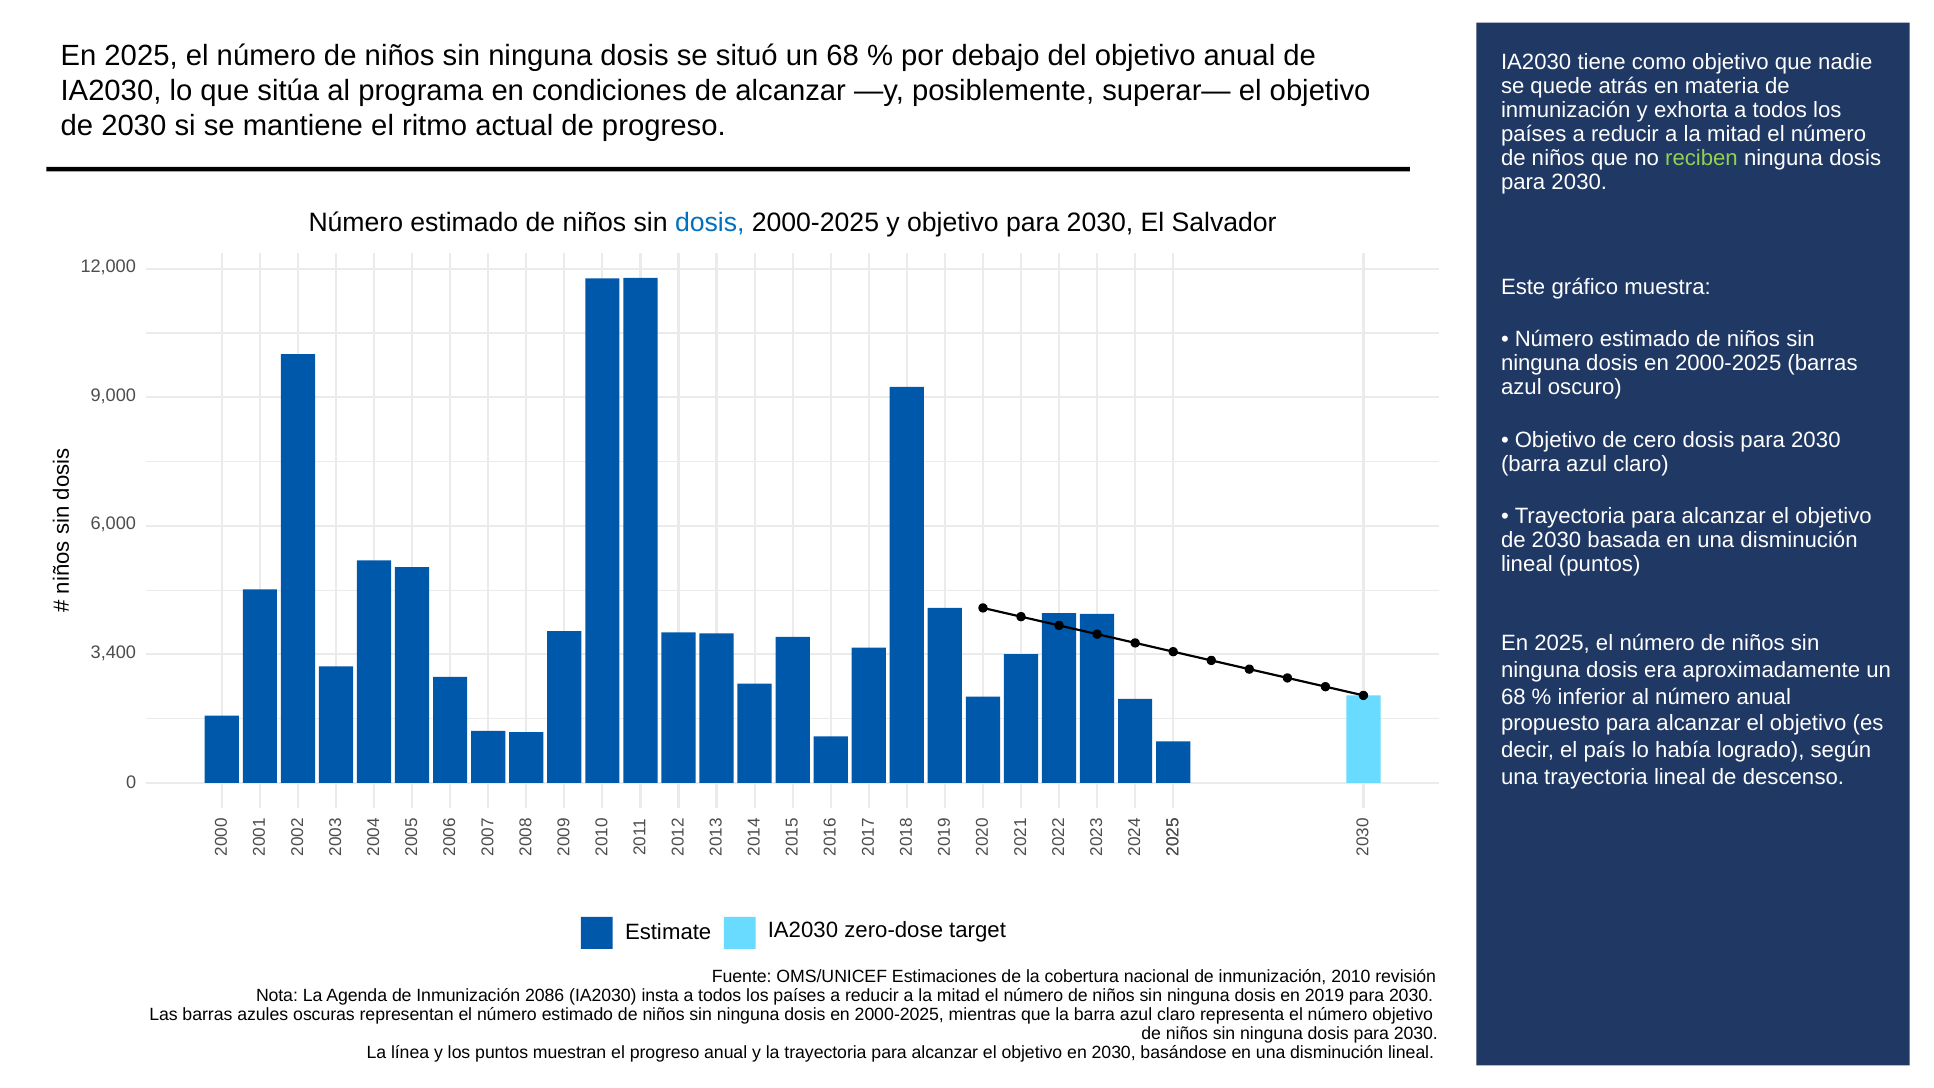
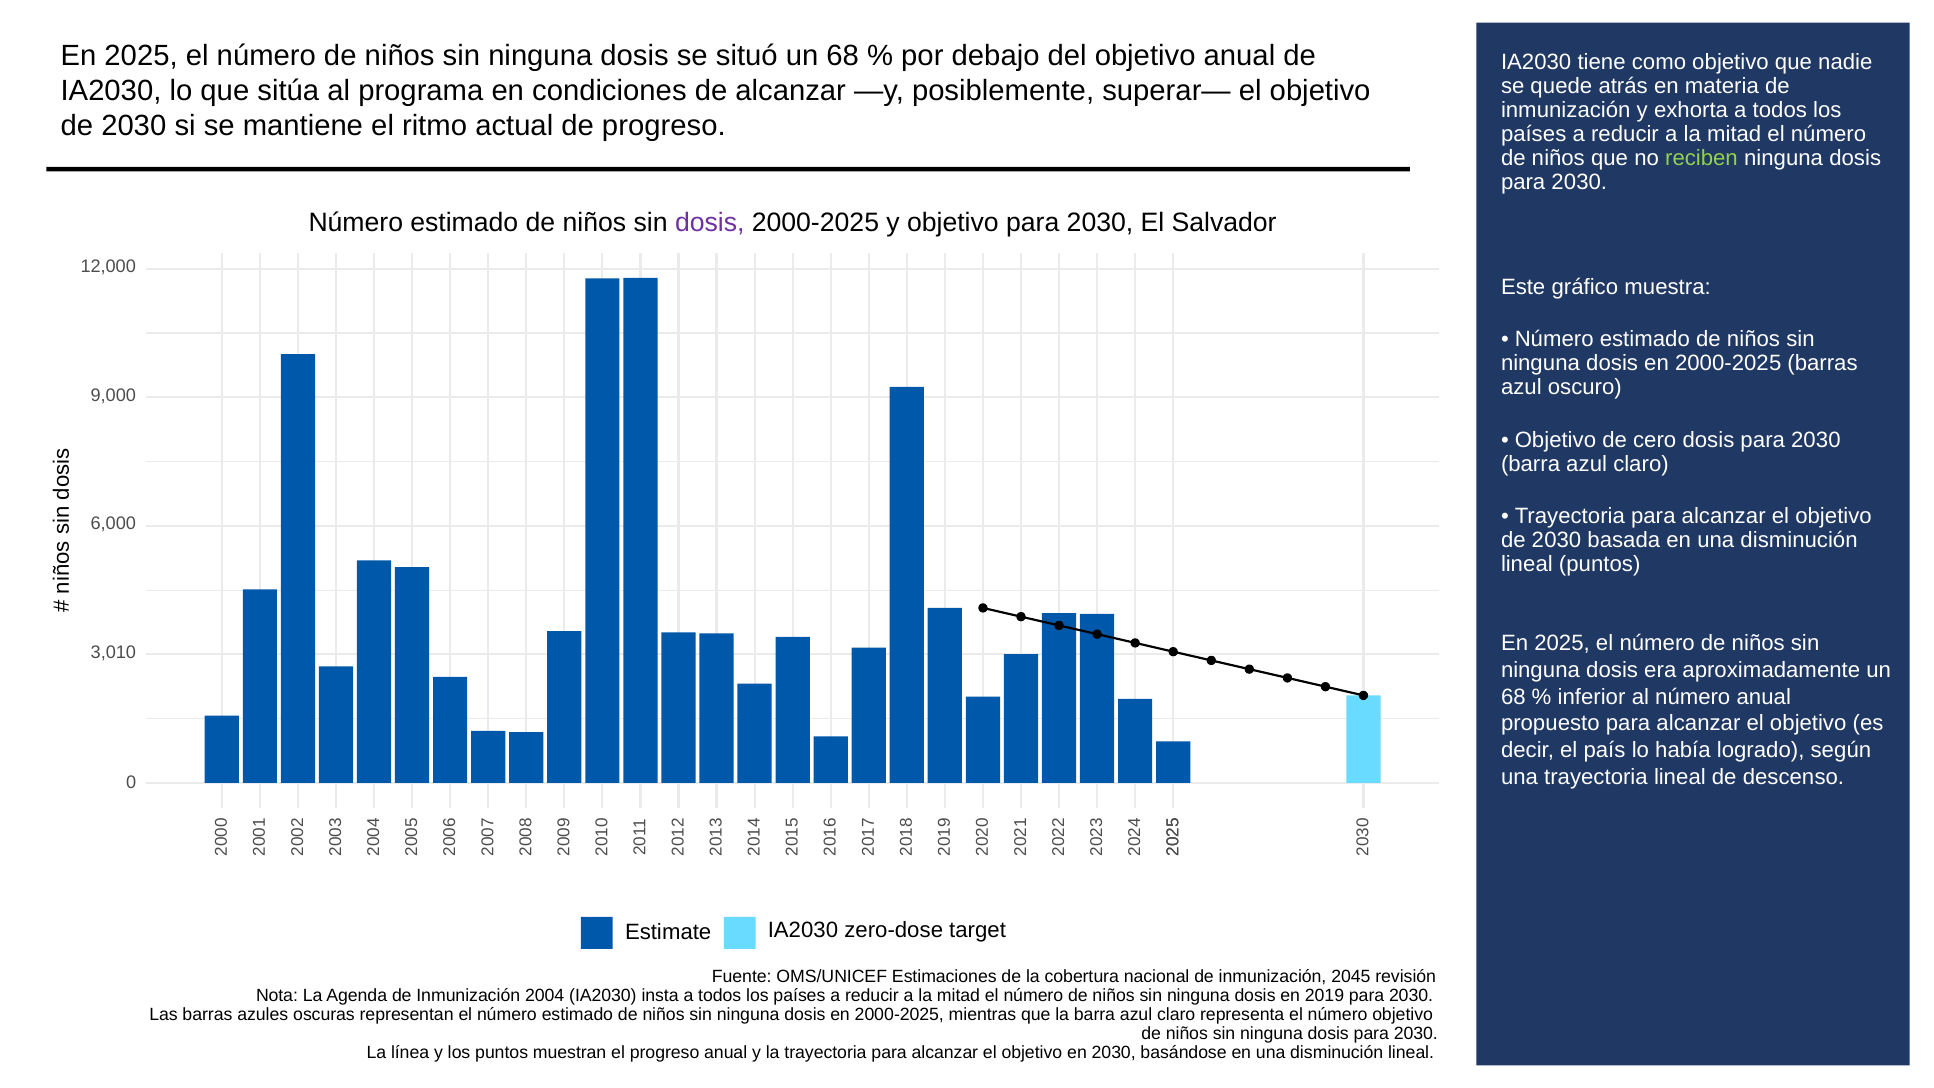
dosis colour: blue -> purple (710, 223)
3,400: 3,400 -> 3,010 (113, 652)
2010: 2010 -> 2045 (1351, 977)
2086: 2086 -> 2004 (545, 995)
